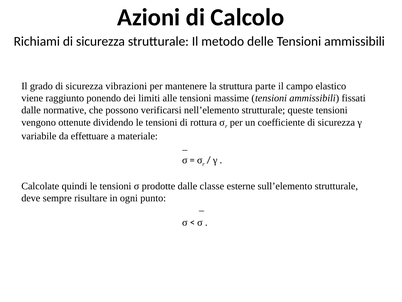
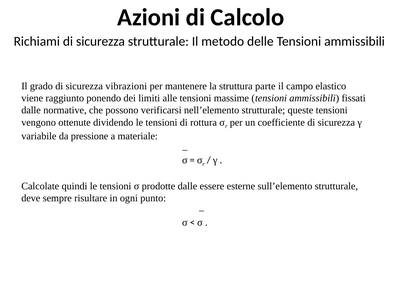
effettuare: effettuare -> pressione (90, 136)
classe: classe -> essere (212, 186)
